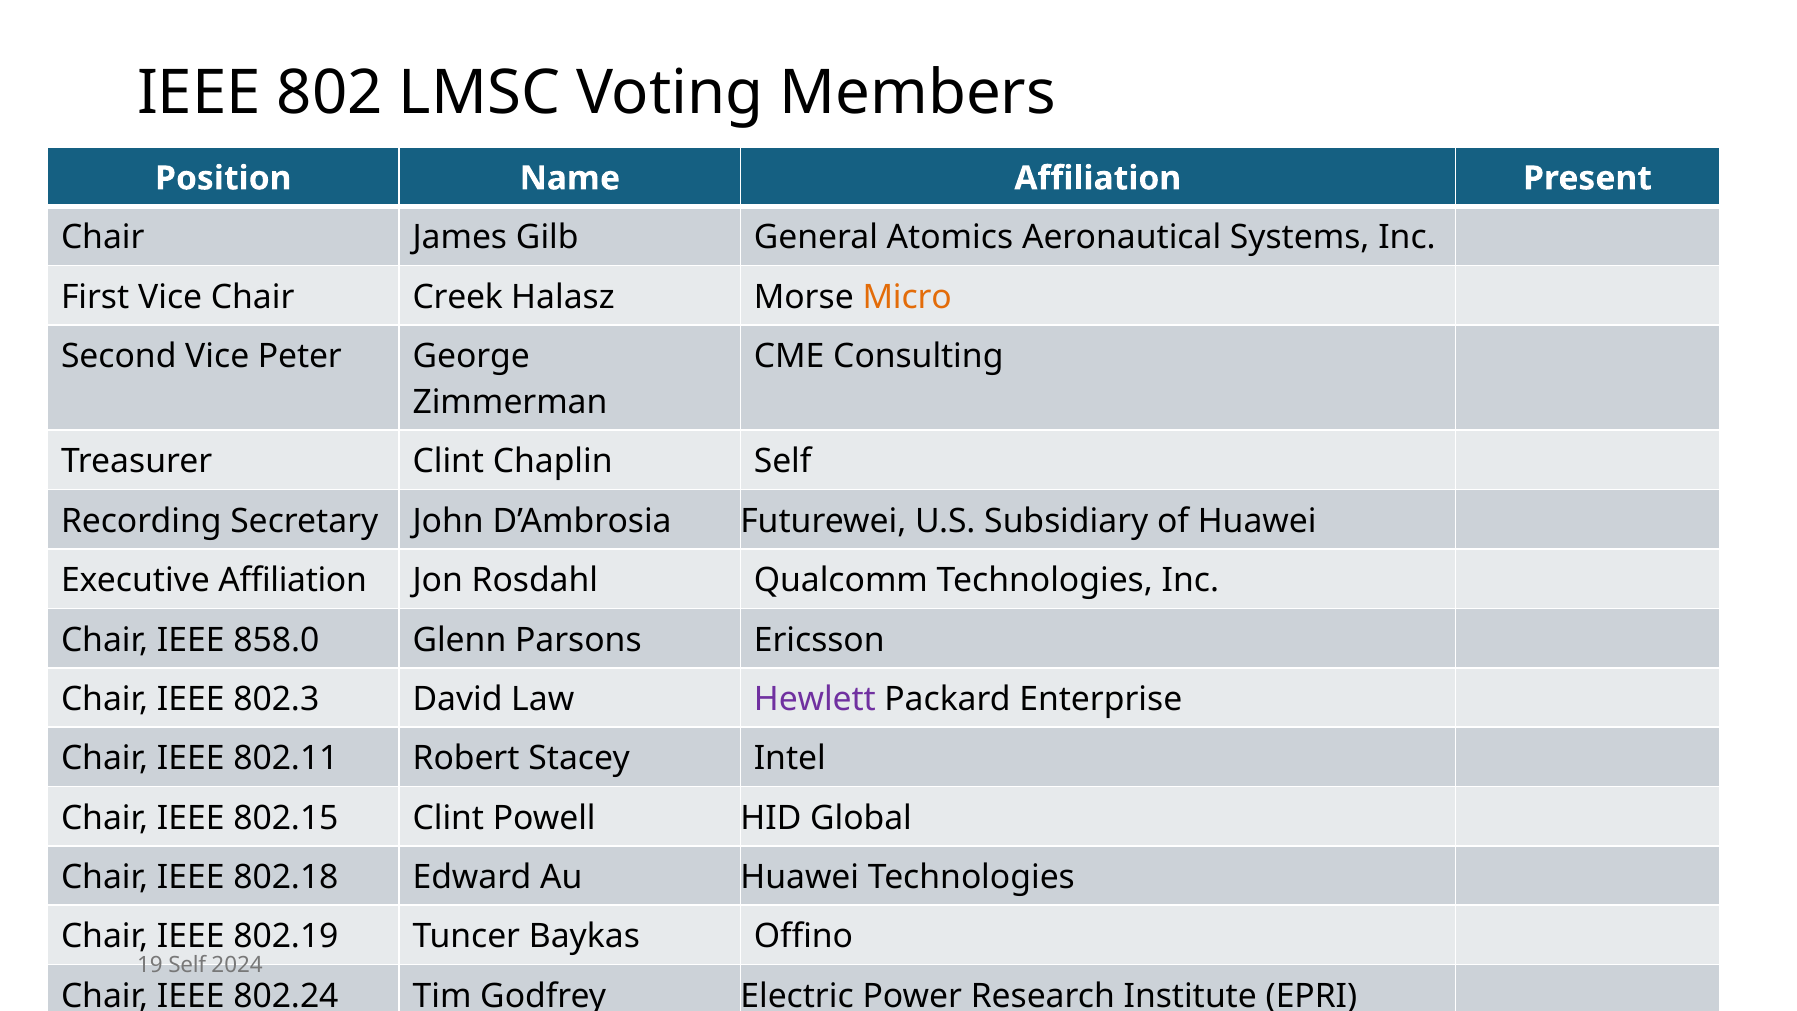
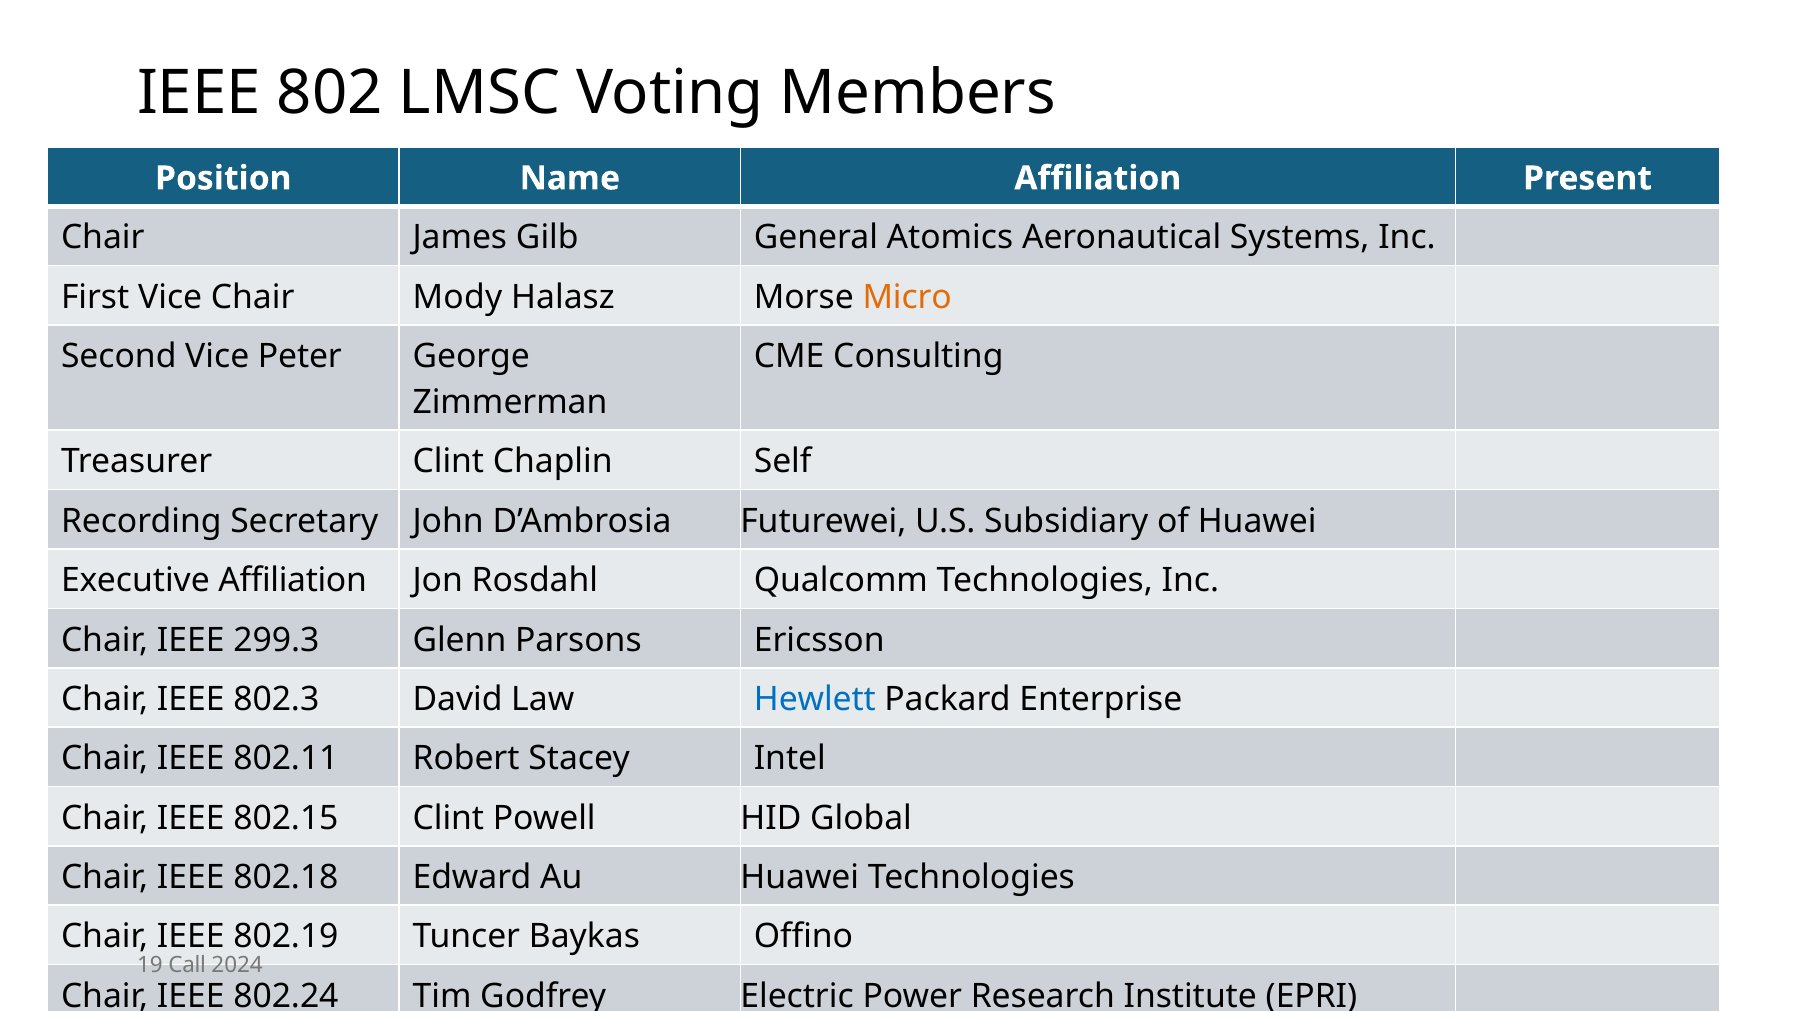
Chair Creek: Creek -> Mody (457, 297)
858.0: 858.0 -> 299.3 (276, 640)
Hewlett colour: purple -> blue (815, 699)
19 Self: Self -> Call (187, 965)
